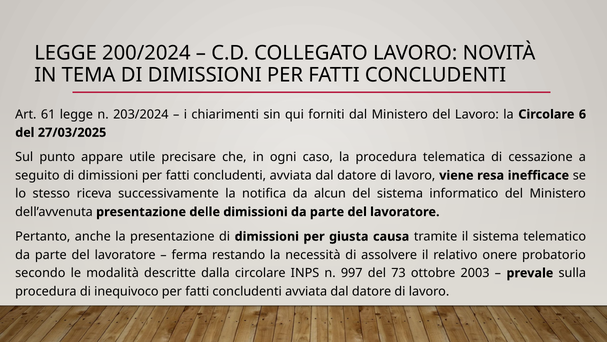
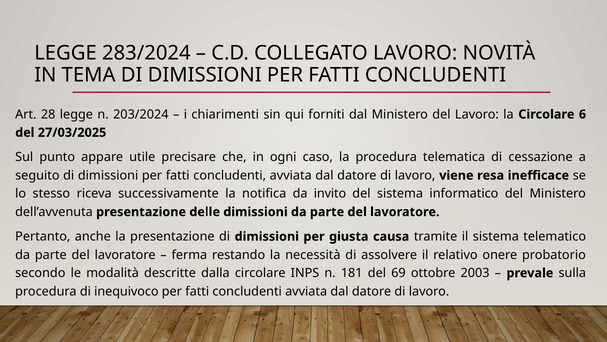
200/2024: 200/2024 -> 283/2024 (146, 53)
61: 61 -> 28 (48, 114)
alcun: alcun -> invito (330, 193)
997: 997 -> 181 (352, 273)
73: 73 -> 69 (399, 273)
